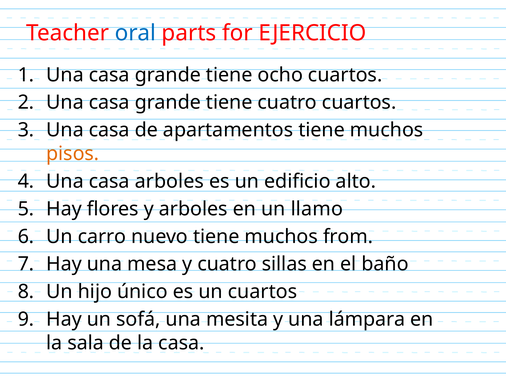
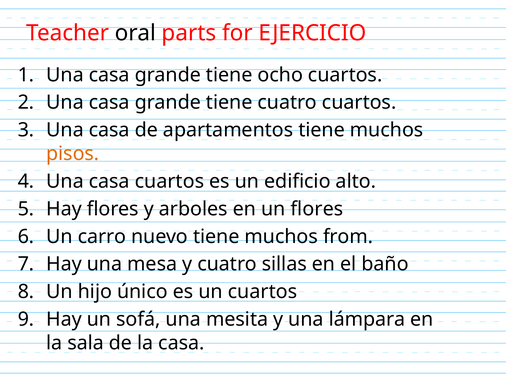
oral colour: blue -> black (135, 33)
casa arboles: arboles -> cuartos (169, 181)
un llamo: llamo -> flores (317, 209)
